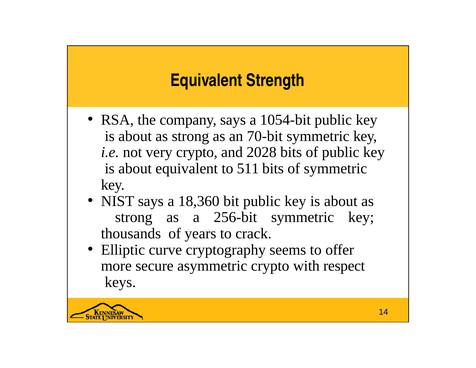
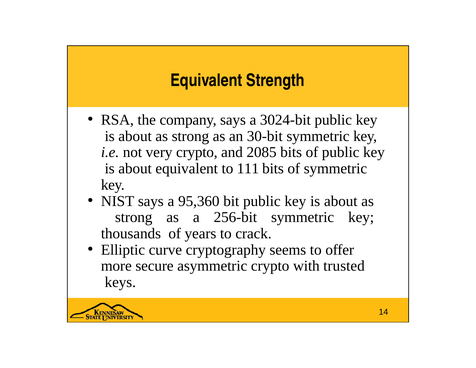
1054-bit: 1054-bit -> 3024-bit (285, 120)
70-bit: 70-bit -> 30-bit (265, 136)
2028: 2028 -> 2085 (262, 152)
511: 511 -> 111 (248, 168)
18,360: 18,360 -> 95,360 (199, 201)
respect: respect -> trusted (344, 266)
